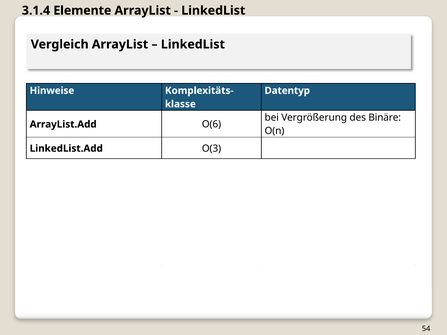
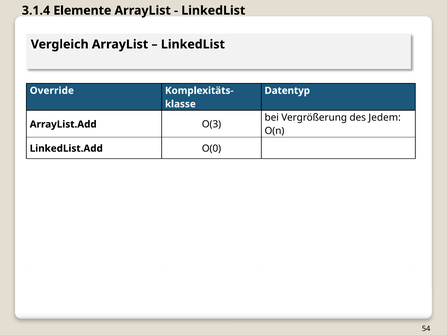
Hinweise: Hinweise -> Override (52, 91)
Binäre: Binäre -> Jedem (385, 118)
O(6: O(6 -> O(3 (211, 124)
O(3: O(3 -> O(0 (211, 149)
